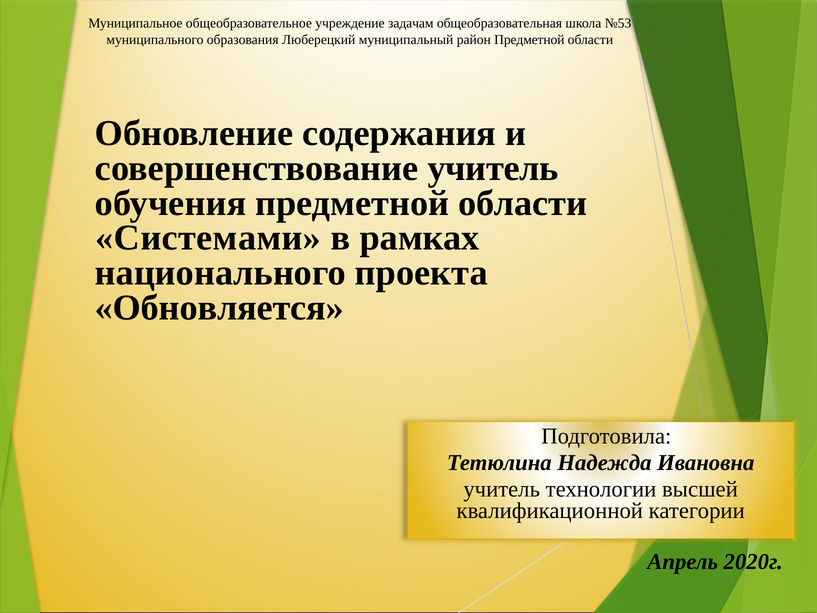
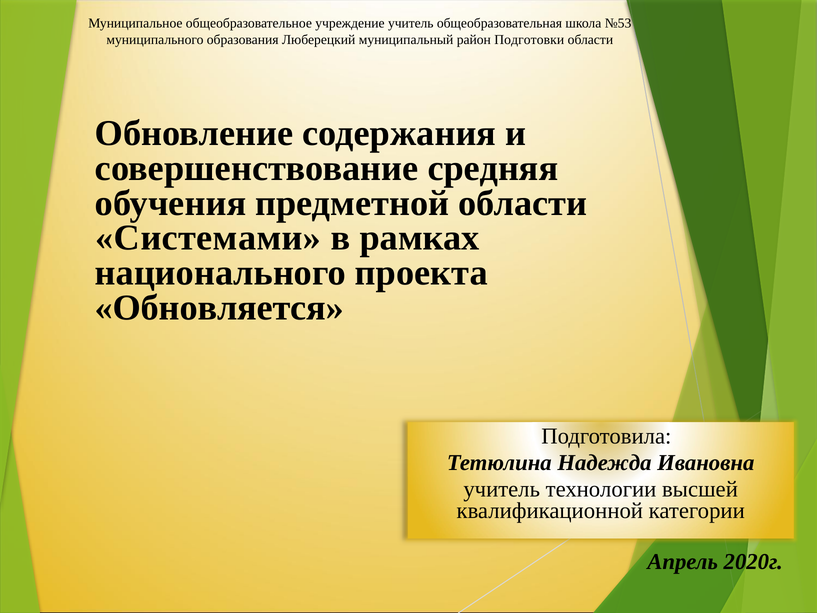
учреждение задачам: задачам -> учитель (411, 23)
район Предметной: Предметной -> Подготовки (529, 40)
совершенствование учитель: учитель -> средняя (493, 168)
